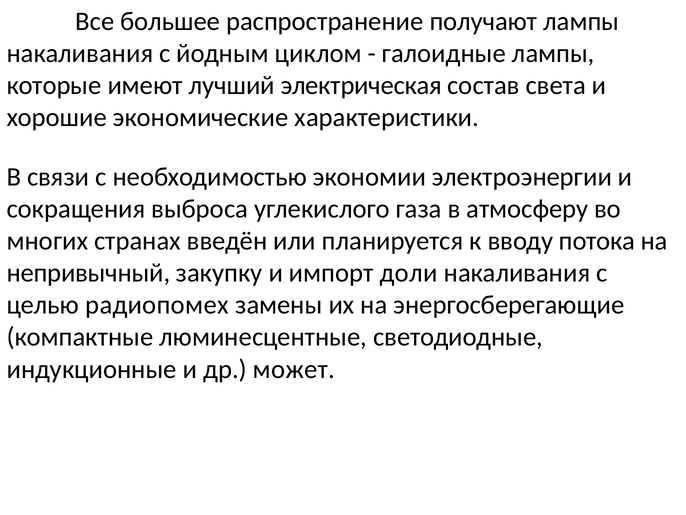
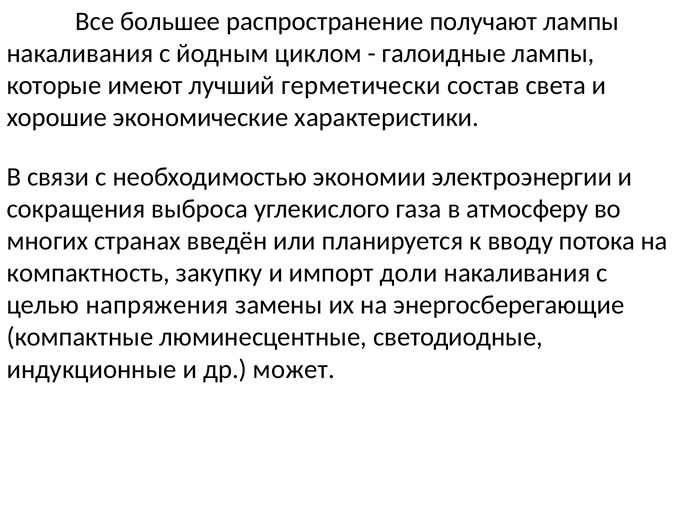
электрическая: электрическая -> герметически (361, 85)
непривычный: непривычный -> компактность (88, 273)
радиопомех: радиопомех -> напряжения (157, 305)
